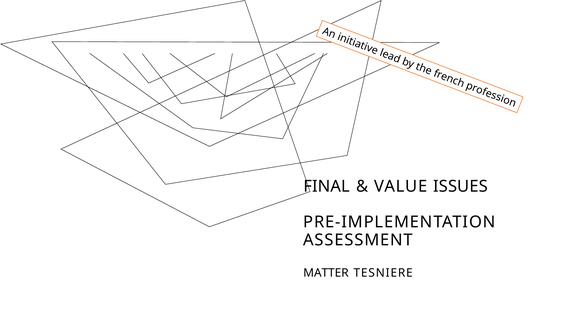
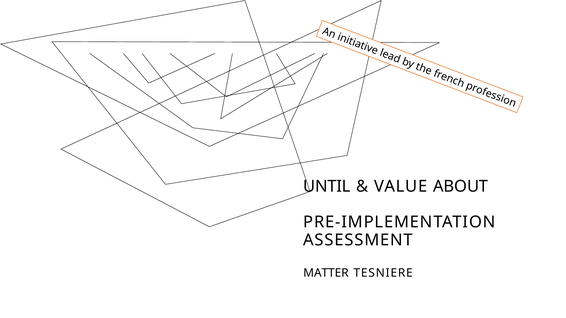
FINAL: FINAL -> UNTIL (327, 187)
ISSUES: ISSUES -> ABOUT (461, 187)
